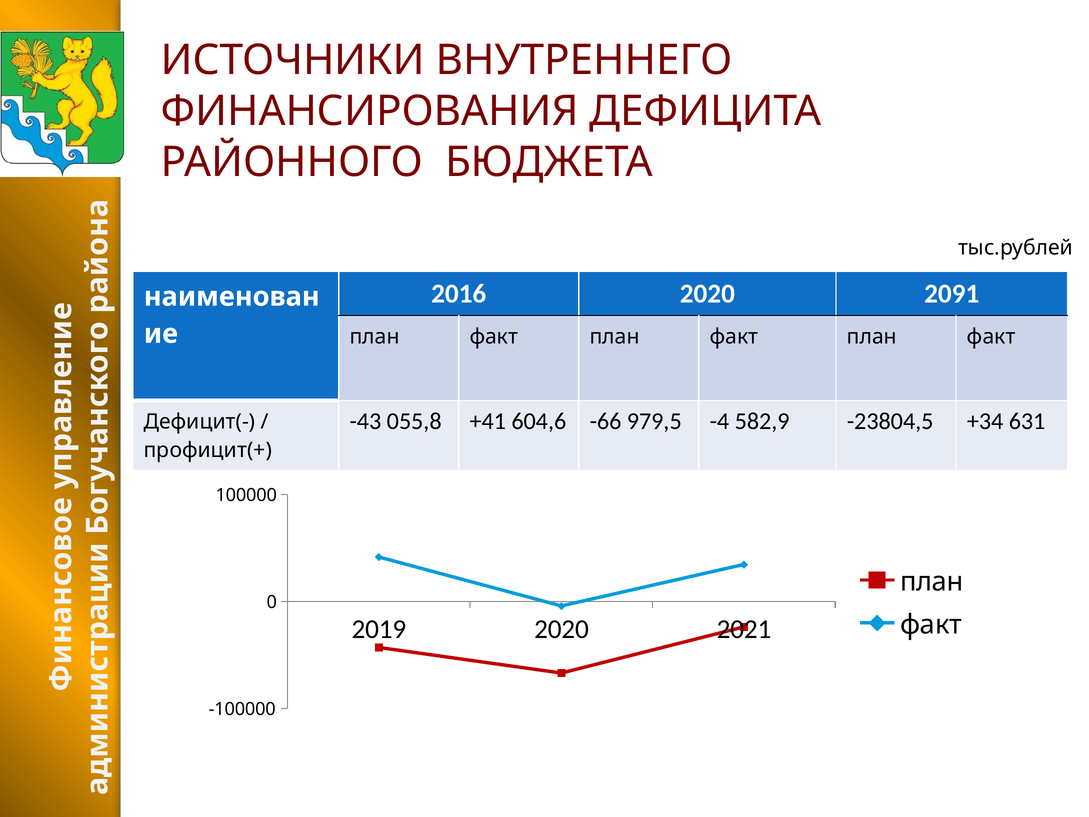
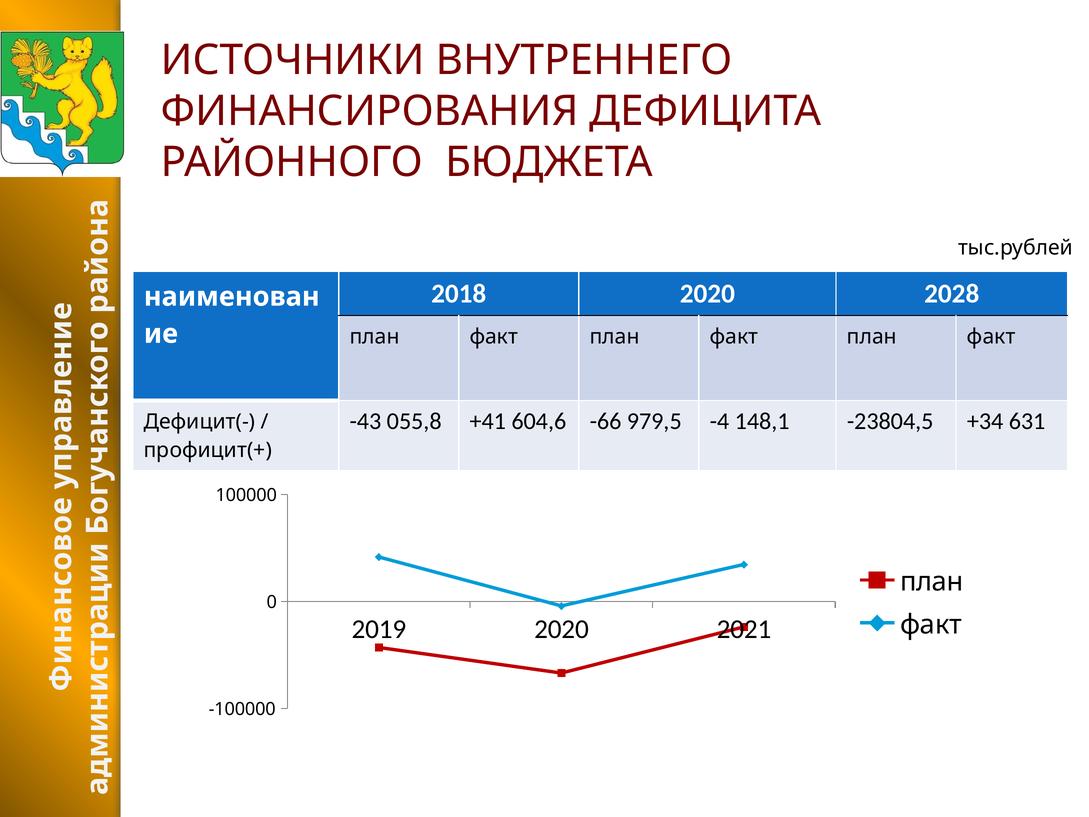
2016: 2016 -> 2018 (459, 294)
2091: 2091 -> 2028 (952, 294)
582,9: 582,9 -> 148,1 (762, 421)
